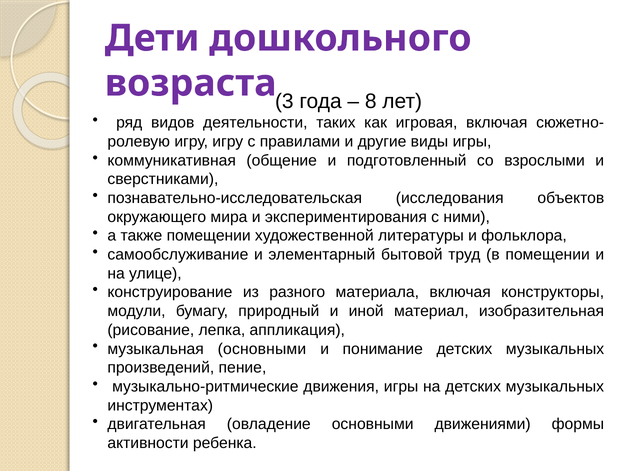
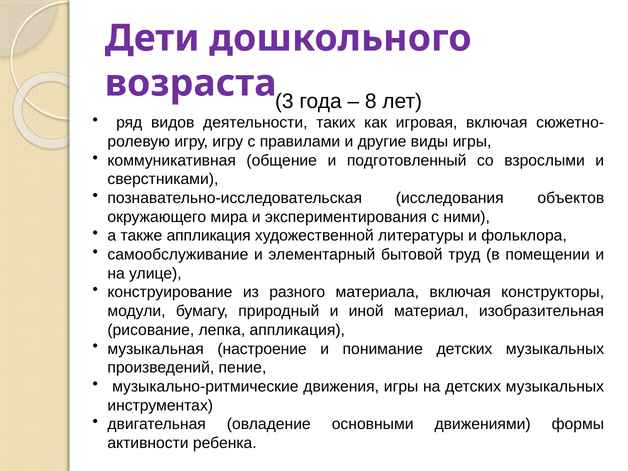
также помещении: помещении -> аппликация (209, 236)
музыкальная основными: основными -> настроение (262, 349)
